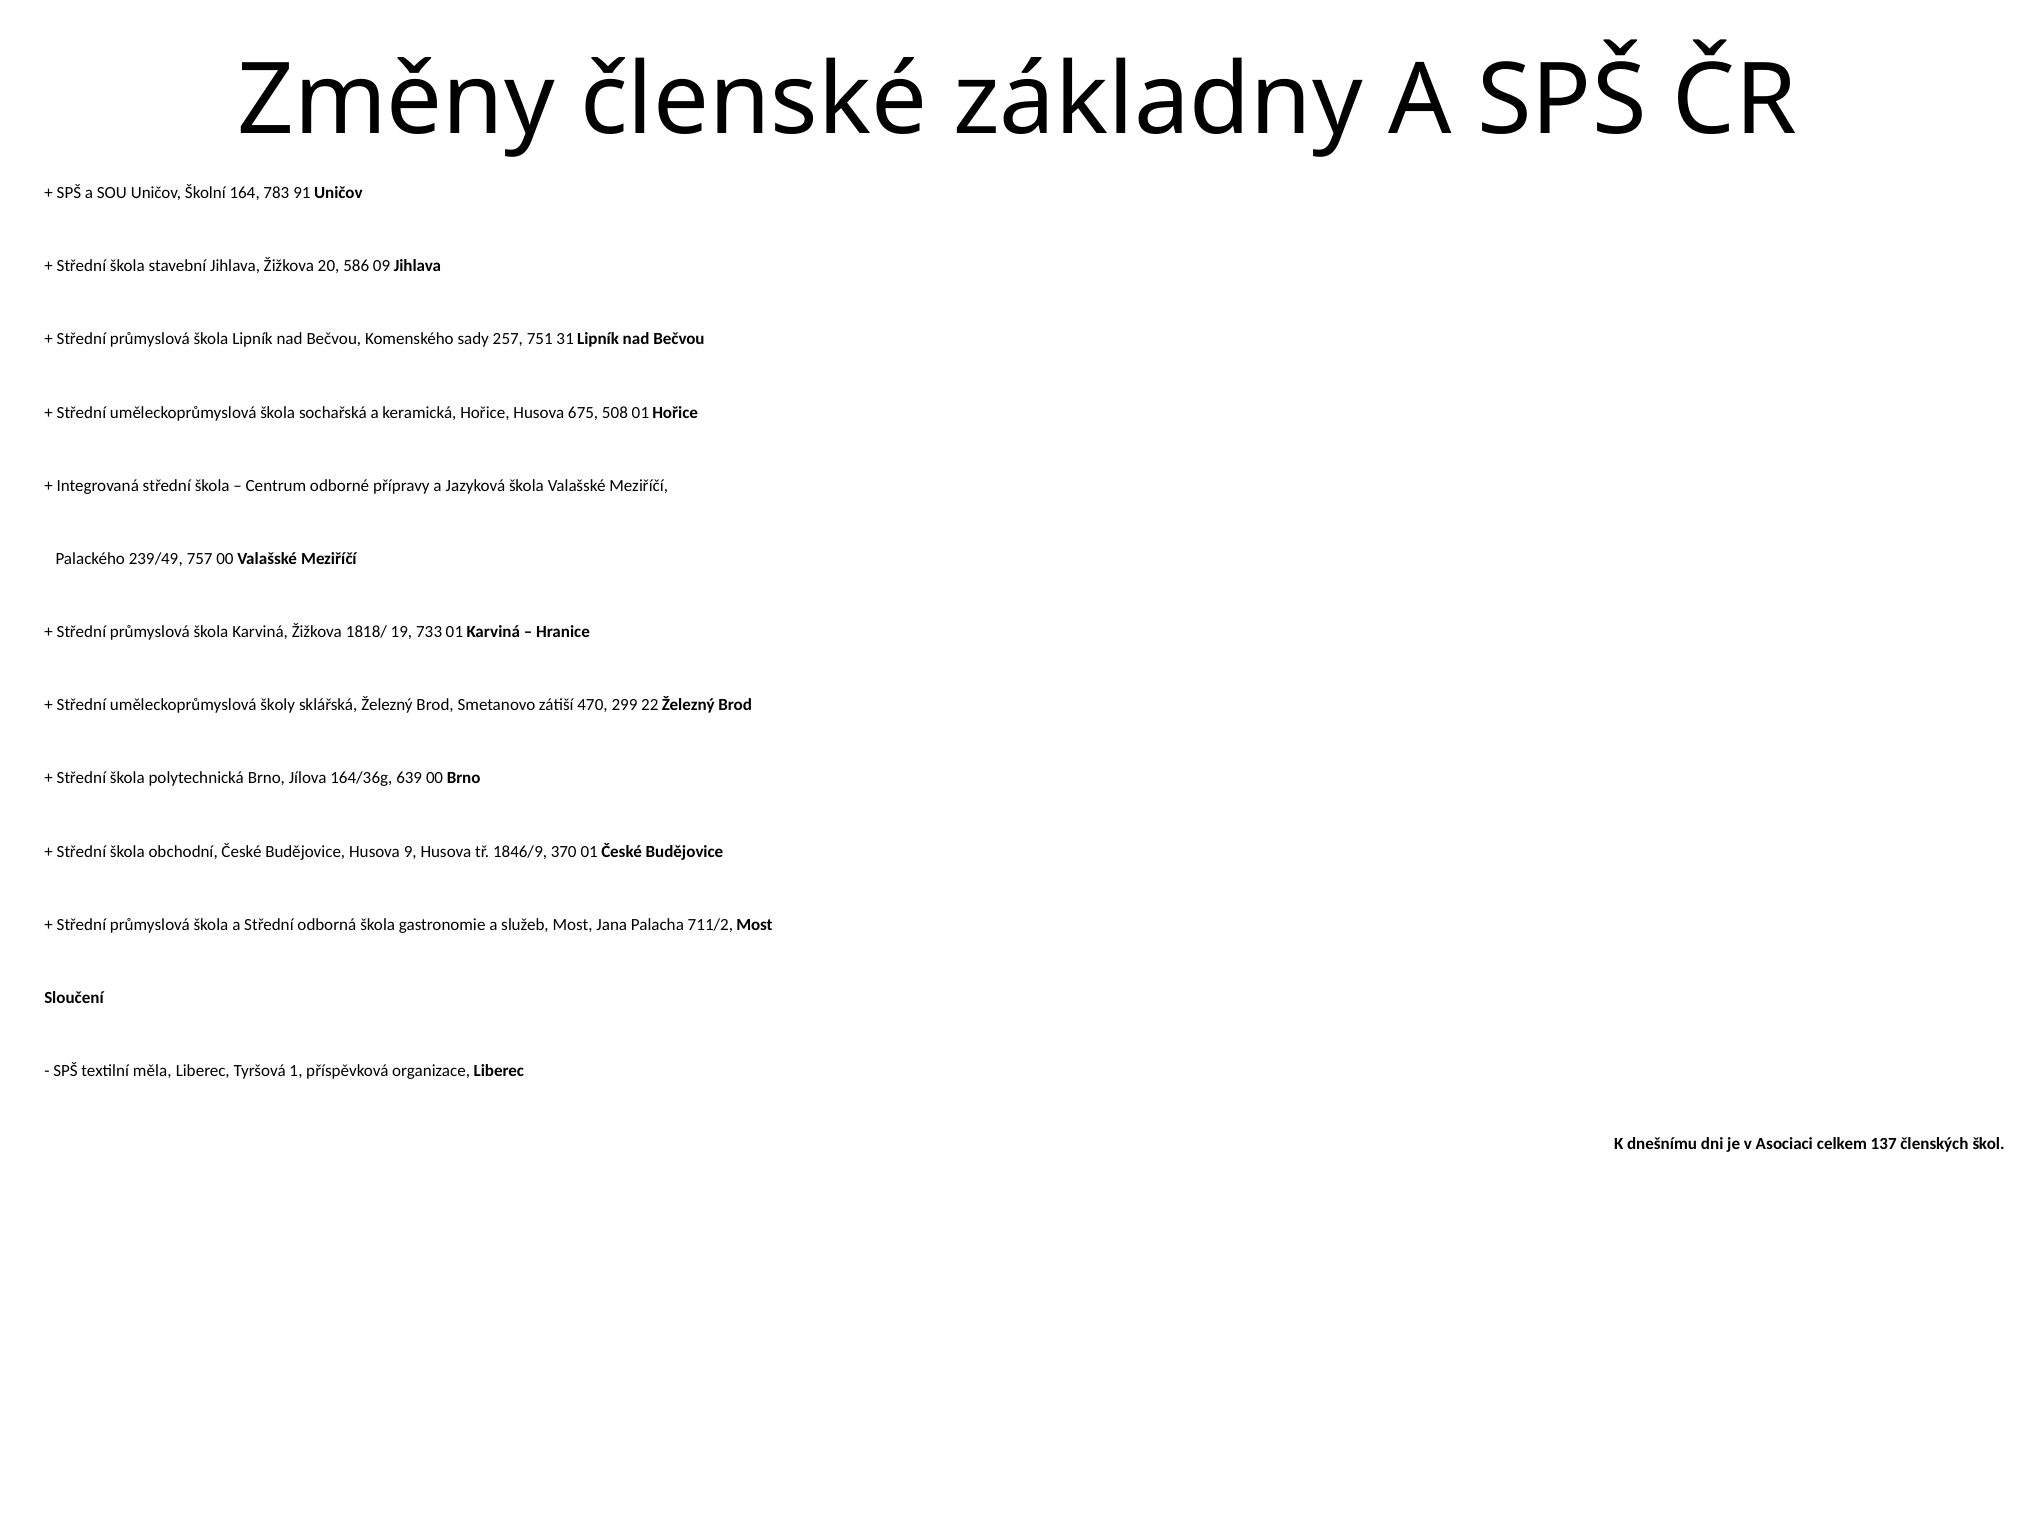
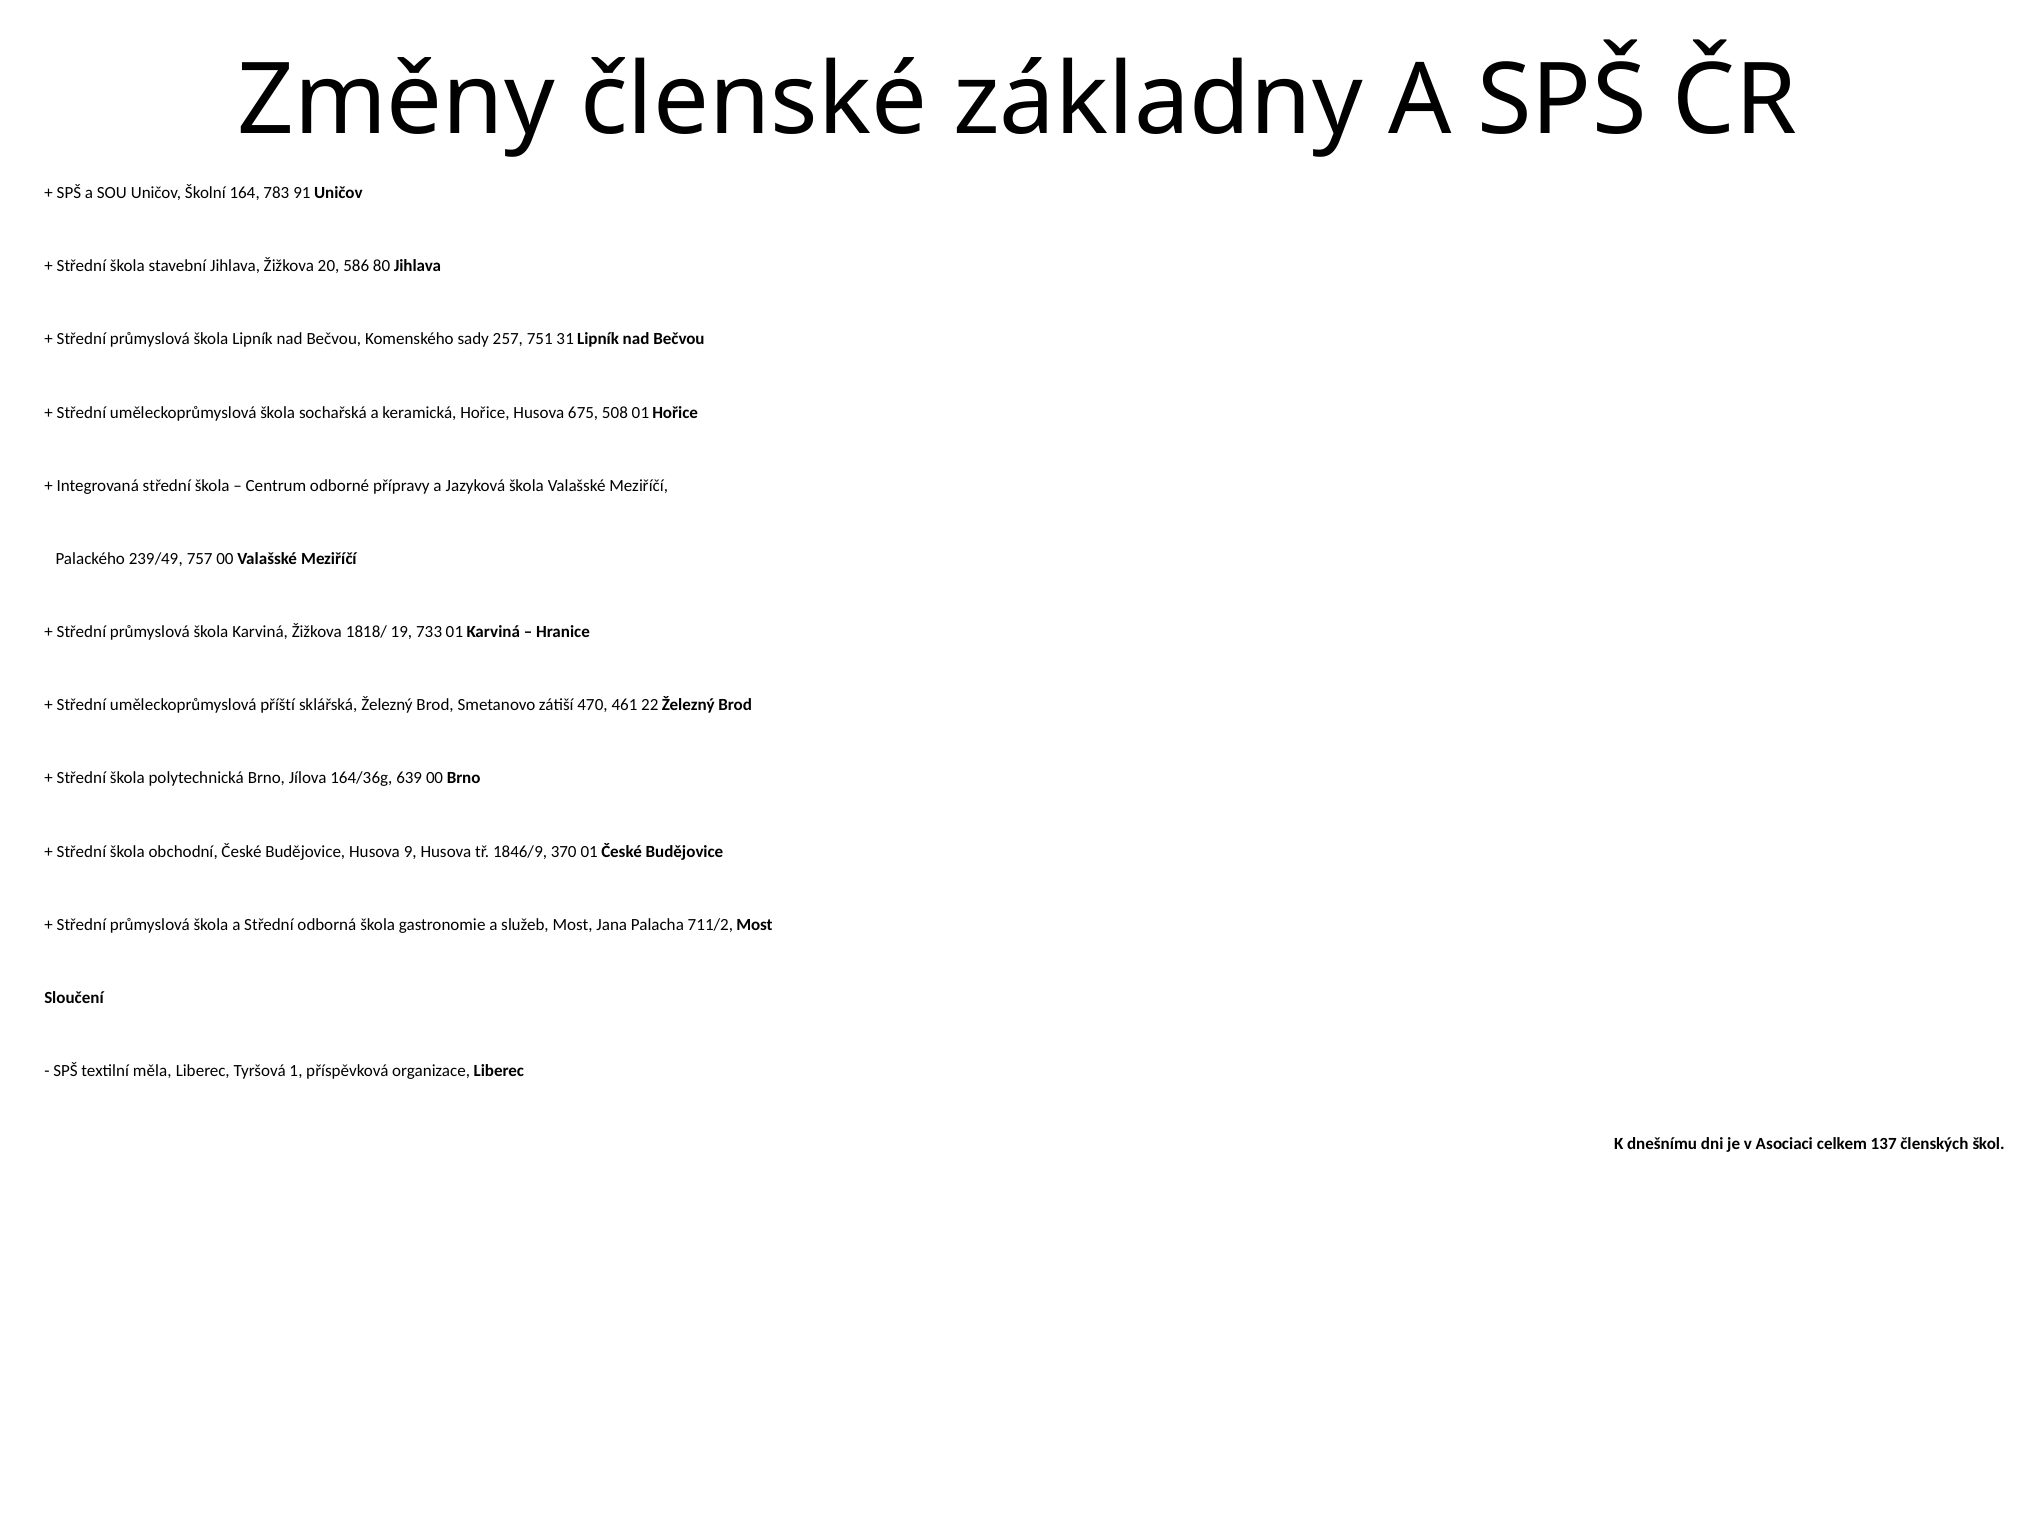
09: 09 -> 80 (382, 266)
školy: školy -> příští (278, 705)
299: 299 -> 461 (624, 705)
